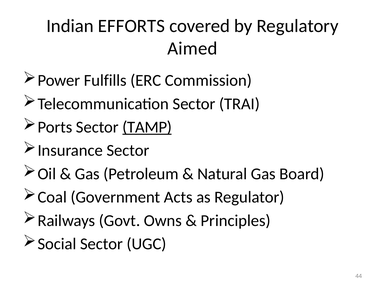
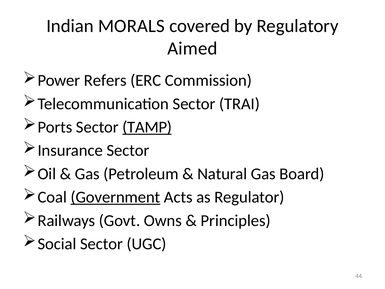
EFFORTS: EFFORTS -> MORALS (131, 26)
Fulfills: Fulfills -> Refers (105, 80)
Government underline: none -> present (115, 197)
